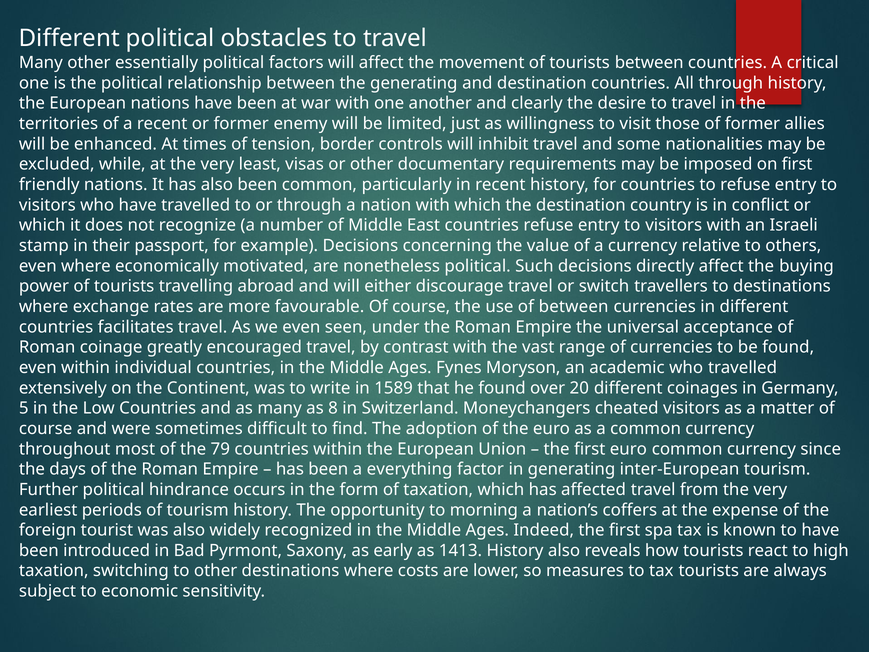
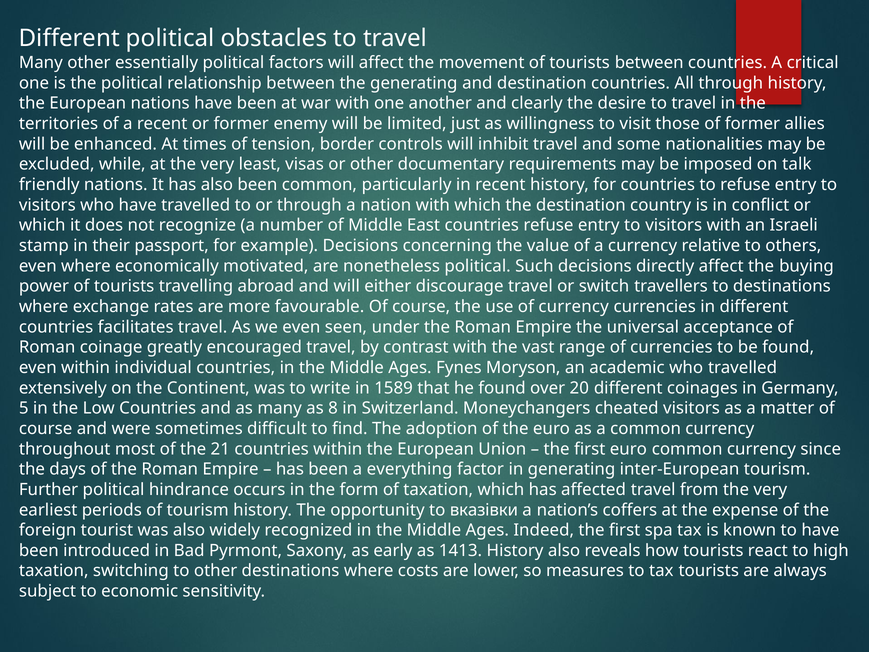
on first: first -> talk (797, 164)
of between: between -> currency (574, 307)
79: 79 -> 21 (220, 449)
morning: morning -> вказівки (484, 510)
